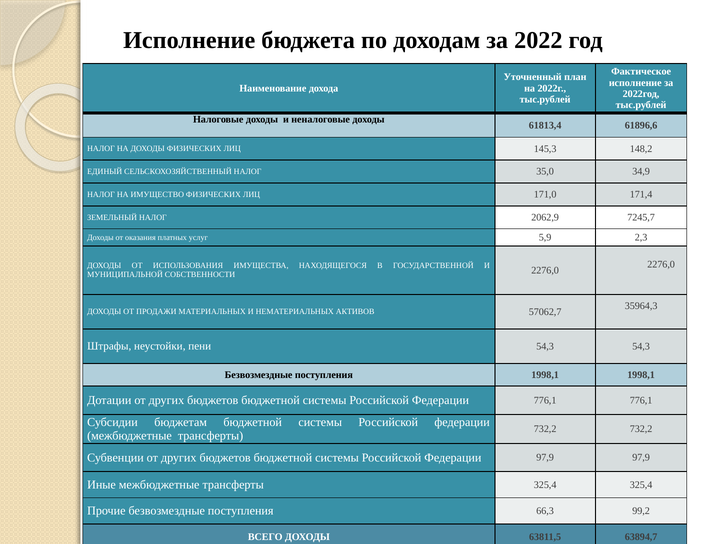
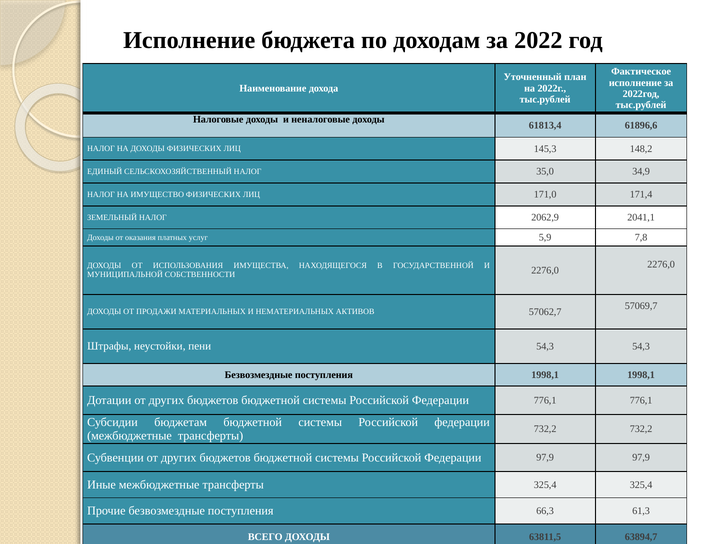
7245,7: 7245,7 -> 2041,1 (641, 218)
2,3: 2,3 -> 7,8 (641, 238)
35964,3: 35964,3 -> 57069,7 (641, 306)
99,2: 99,2 -> 61,3 (641, 511)
